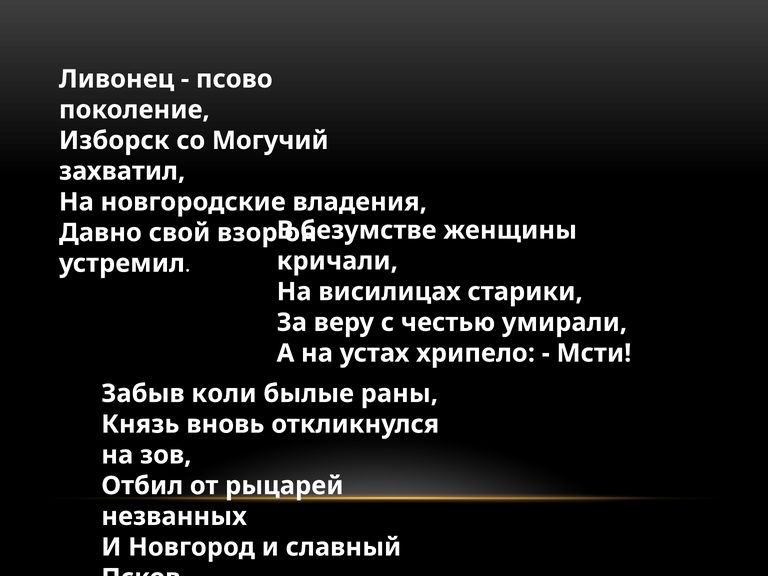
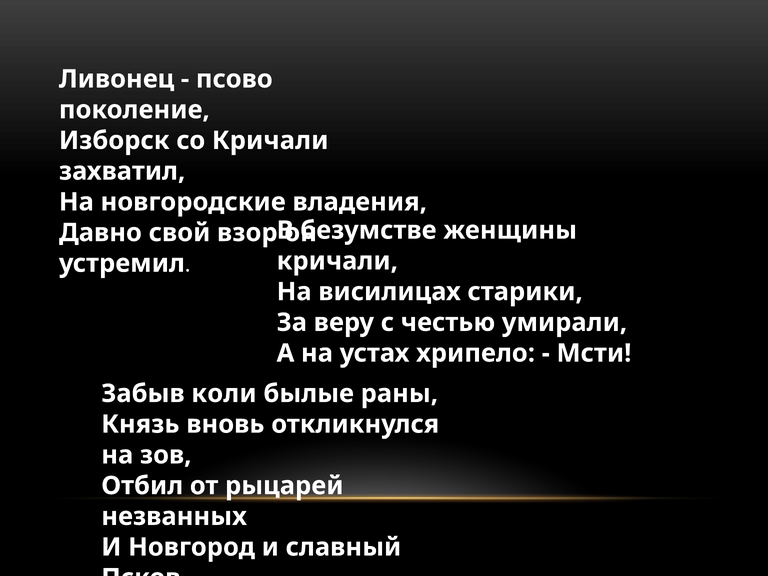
со Могучий: Могучий -> Кричали (270, 141)
